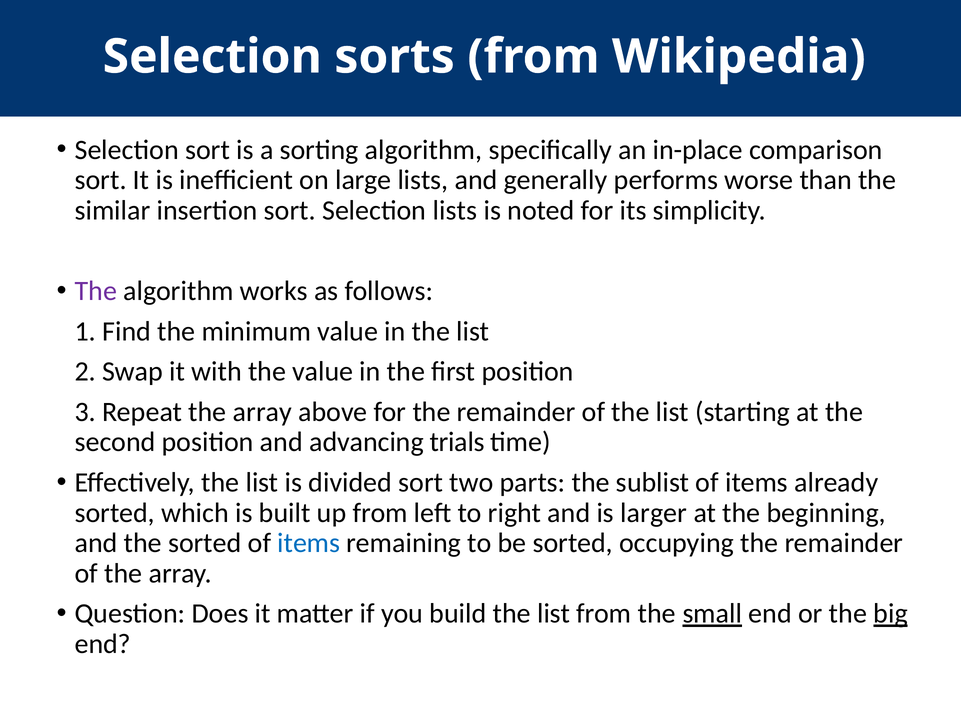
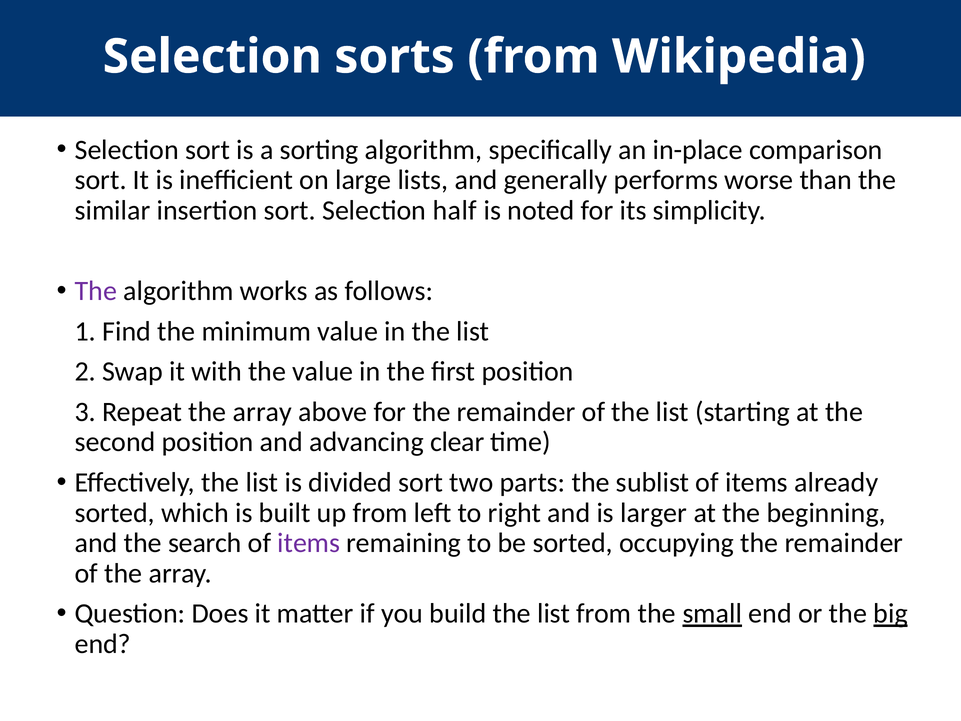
Selection lists: lists -> half (455, 210)
trials: trials -> clear (457, 442)
the sorted: sorted -> search (205, 543)
items colour: blue -> purple (309, 543)
